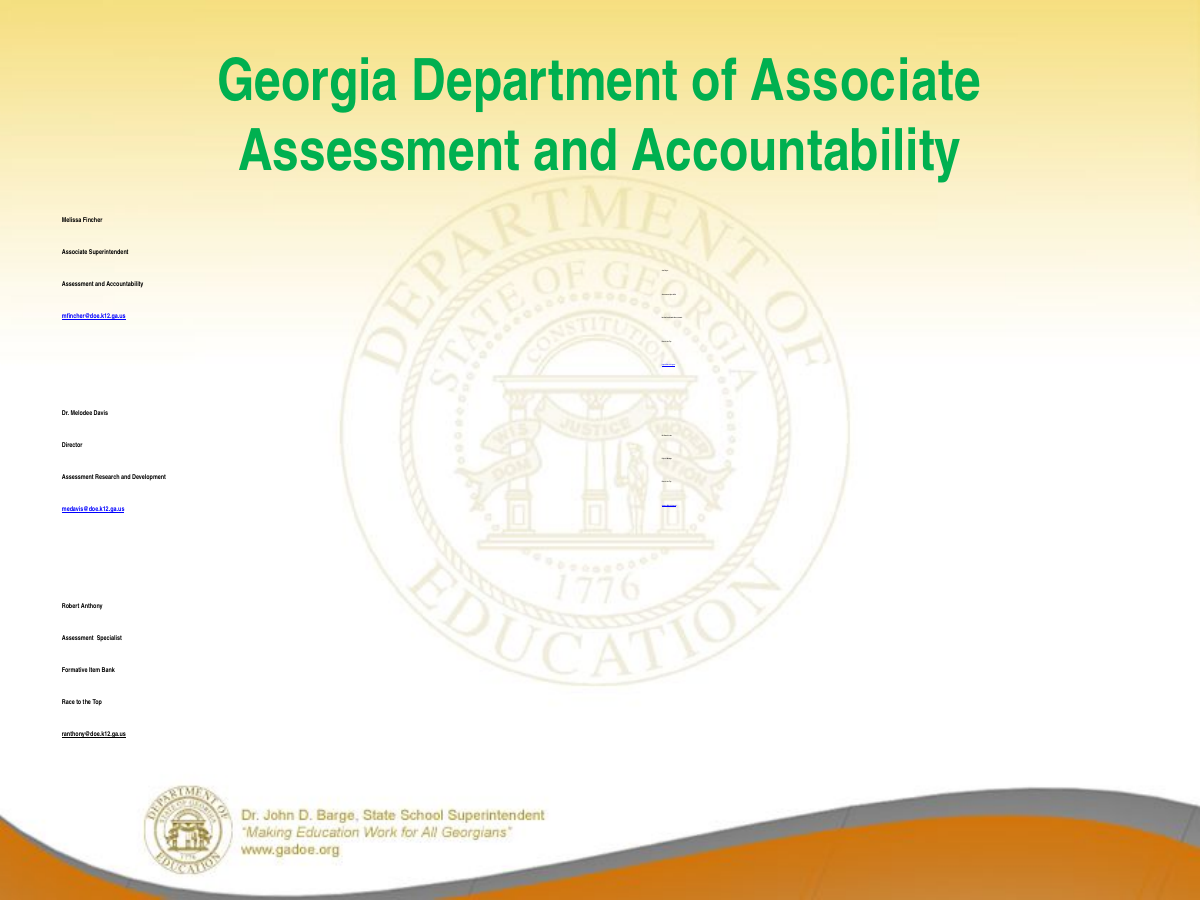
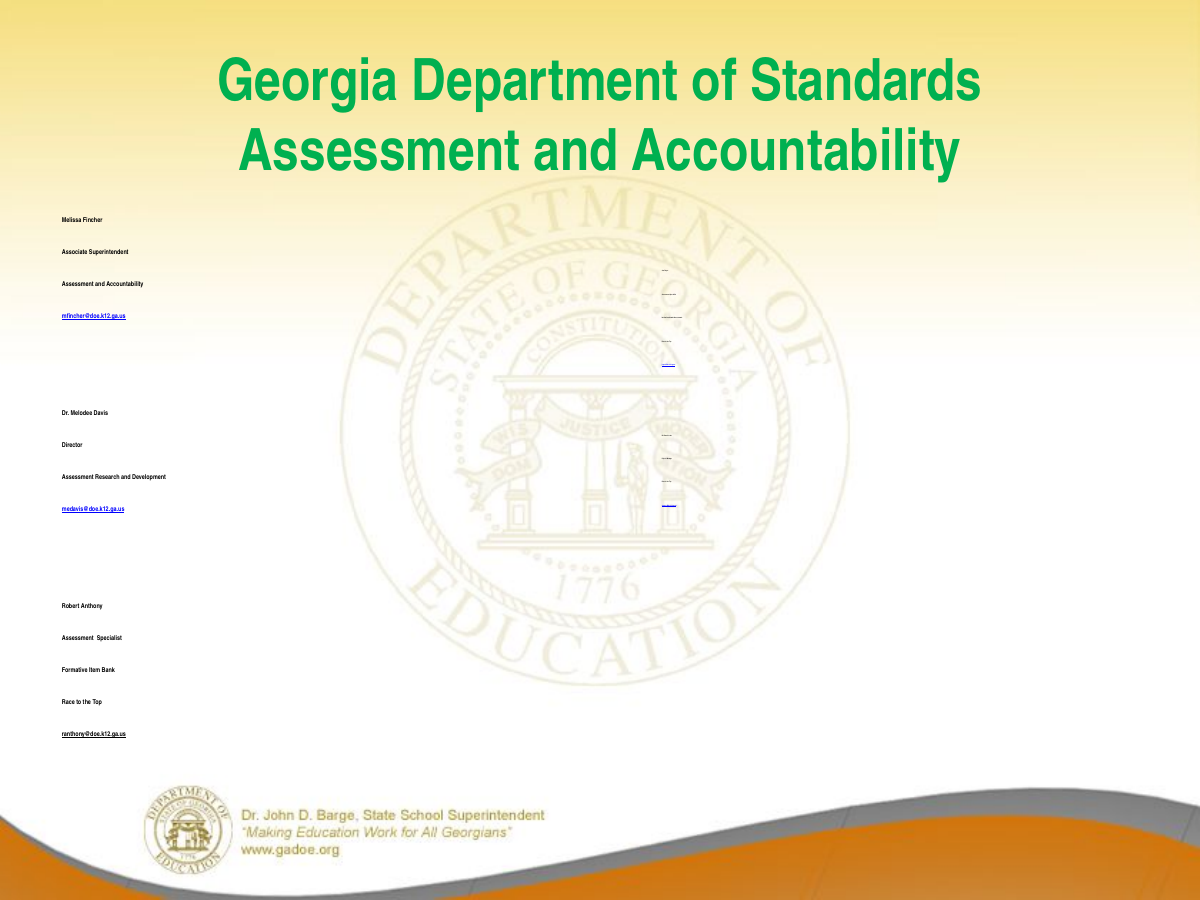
of Associate: Associate -> Standards (866, 81)
